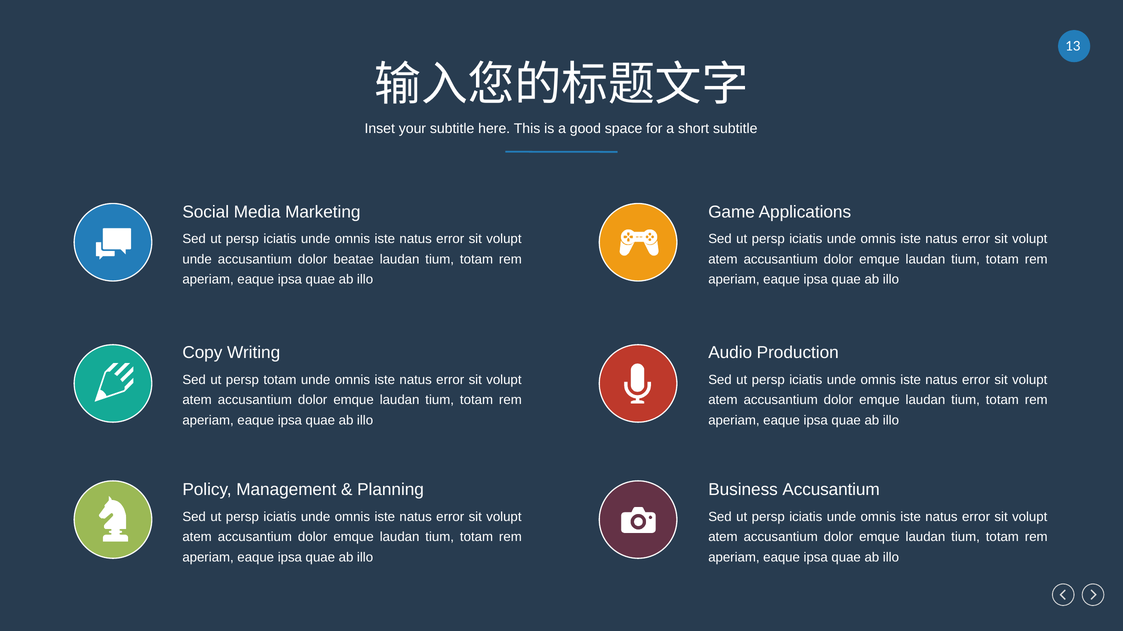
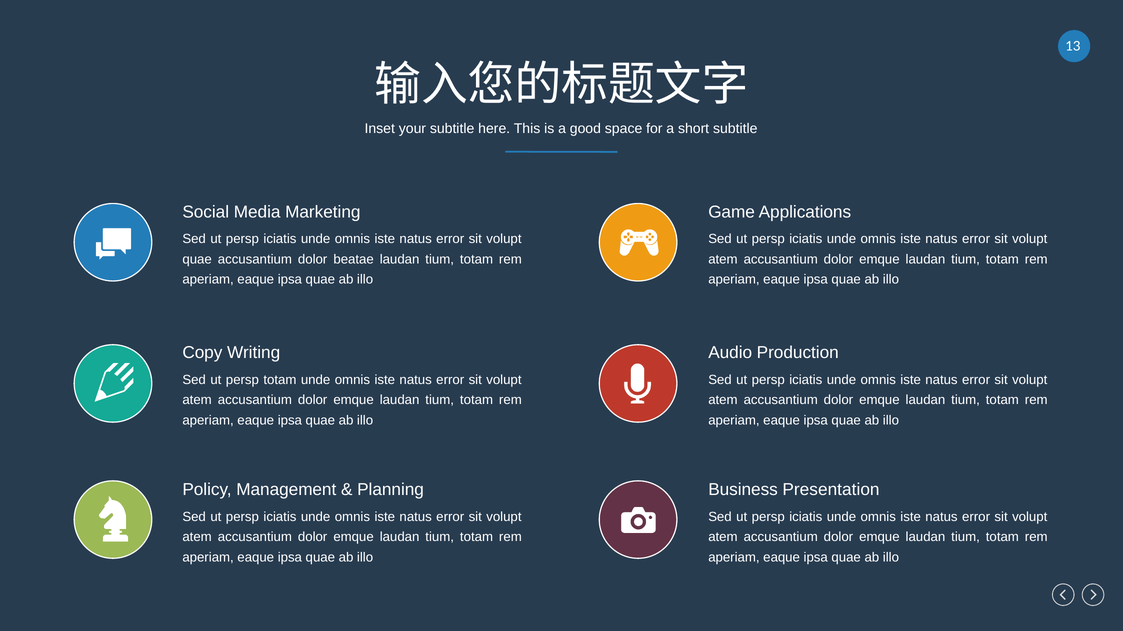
unde: unde -> quae (197, 260)
Business Accusantium: Accusantium -> Presentation (831, 490)
